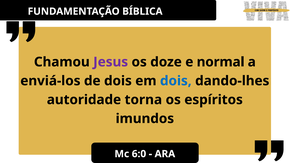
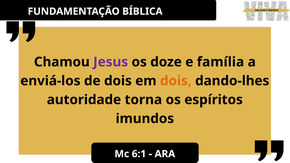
normal: normal -> família (220, 62)
dois colour: blue -> orange (176, 81)
6:0: 6:0 -> 6:1 (139, 154)
